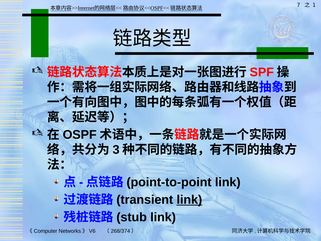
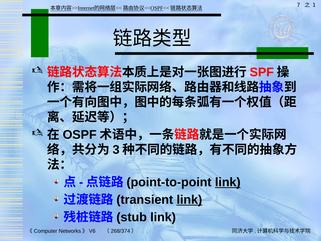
link underline: none -> present (228, 182)
